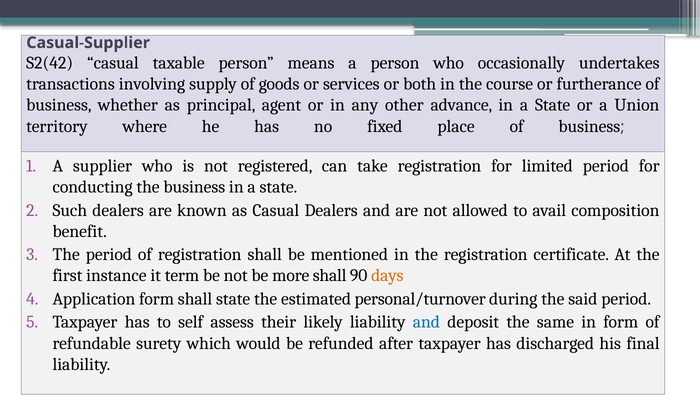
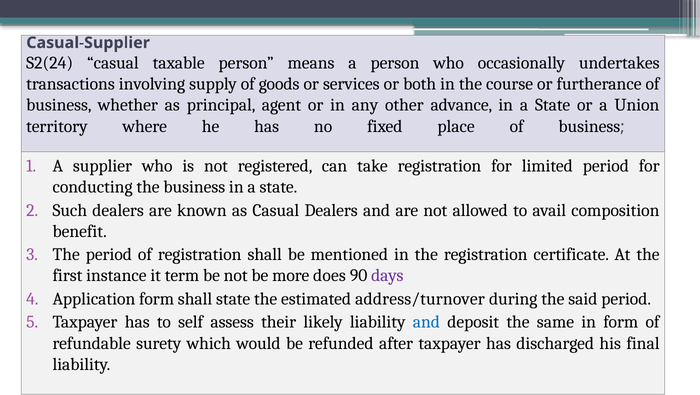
S2(42: S2(42 -> S2(24 (50, 63)
more shall: shall -> does (329, 275)
days colour: orange -> purple (387, 275)
personal/turnover: personal/turnover -> address/turnover (420, 299)
